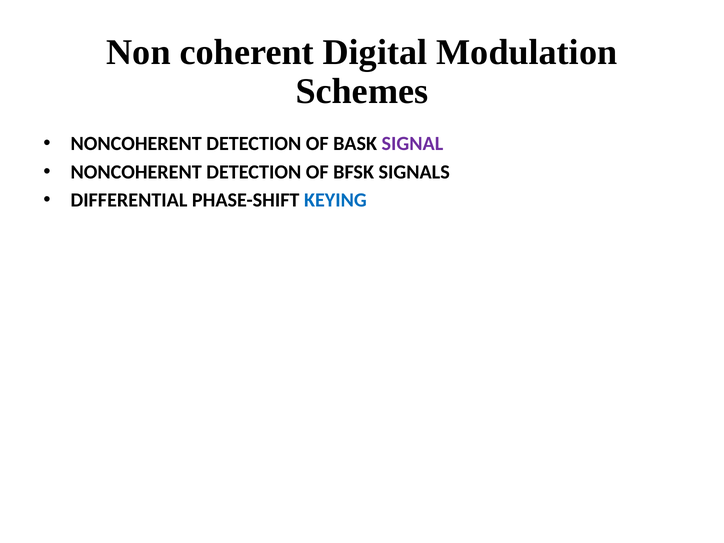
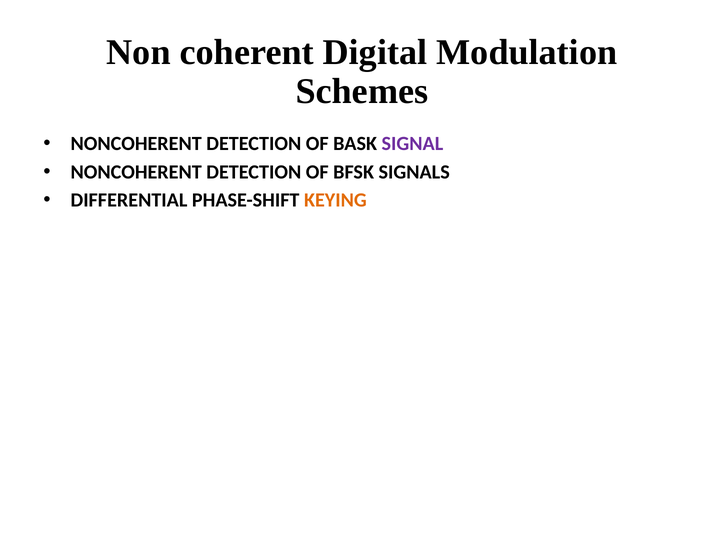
KEYING colour: blue -> orange (335, 200)
